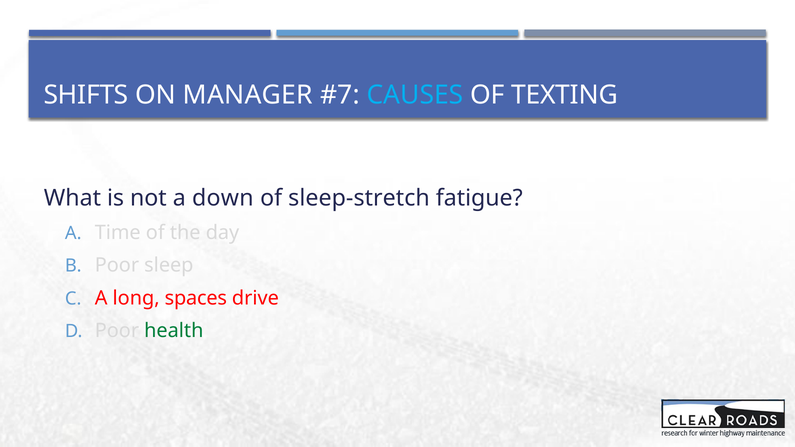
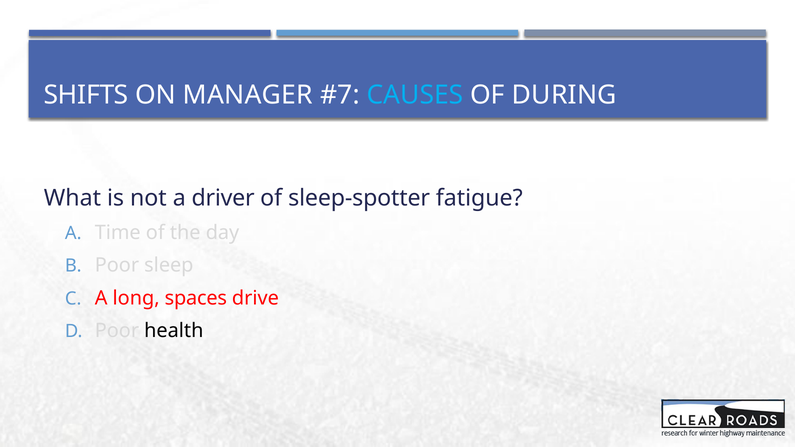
TEXTING: TEXTING -> DURING (564, 95)
down: down -> driver (223, 198)
sleep-stretch: sleep-stretch -> sleep-spotter (359, 198)
health colour: green -> black (174, 331)
